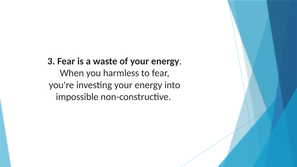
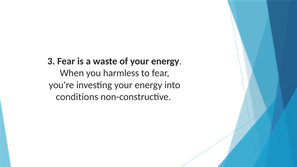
impossible: impossible -> conditions (77, 97)
